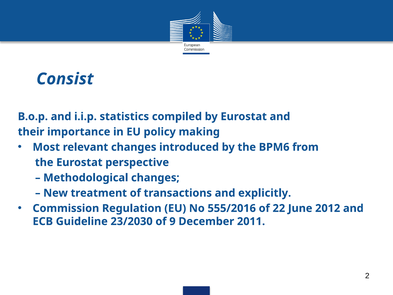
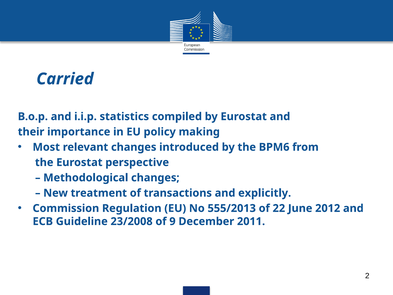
Consist: Consist -> Carried (65, 79)
555/2016: 555/2016 -> 555/2013 (232, 208)
23/2030: 23/2030 -> 23/2008 (132, 221)
